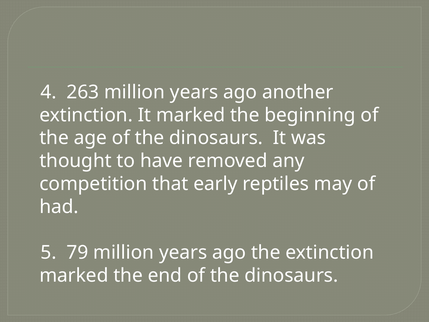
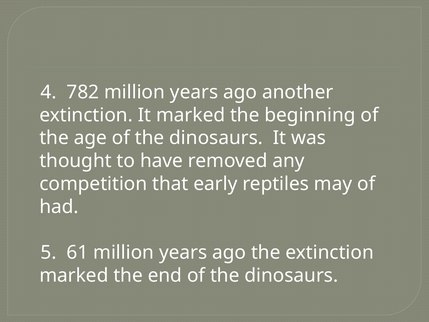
263: 263 -> 782 (83, 92)
79: 79 -> 61 (77, 252)
